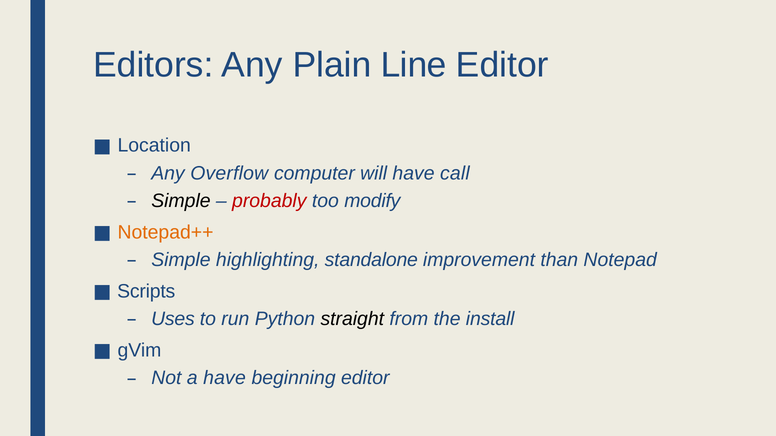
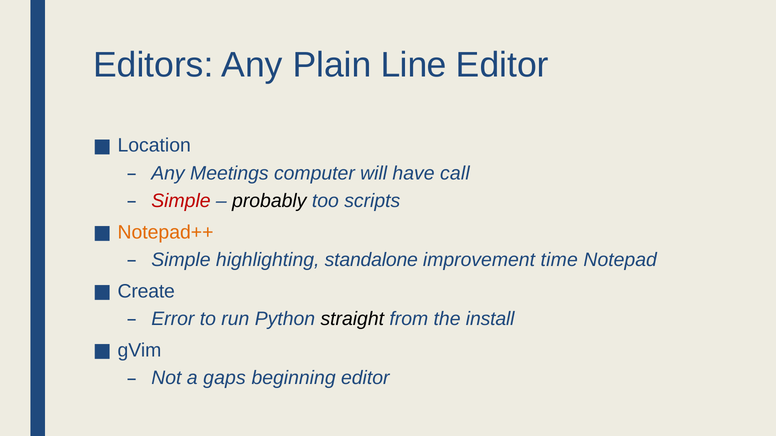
Overflow: Overflow -> Meetings (229, 173)
Simple colour: black -> red (181, 201)
probably colour: red -> black (269, 201)
modify: modify -> scripts (372, 201)
than: than -> time (559, 260)
Scripts: Scripts -> Create (146, 292)
Uses: Uses -> Error (173, 319)
a have: have -> gaps (224, 378)
